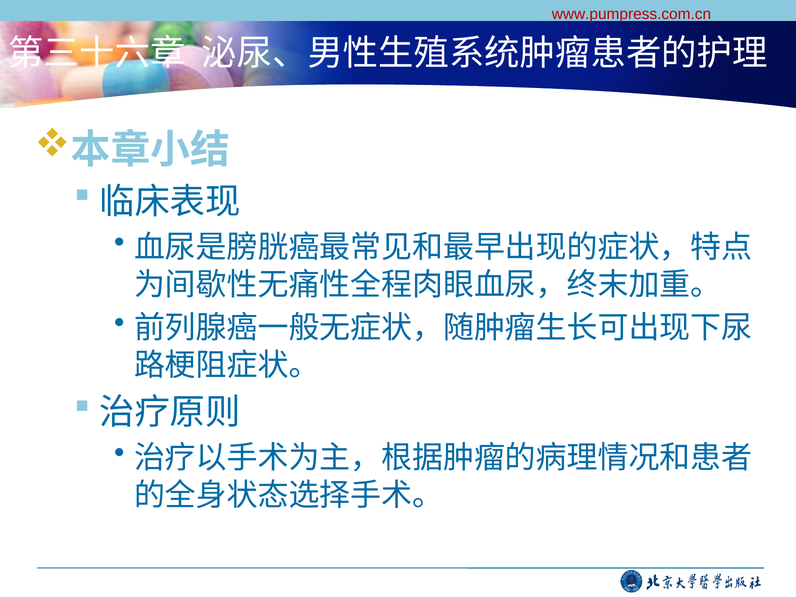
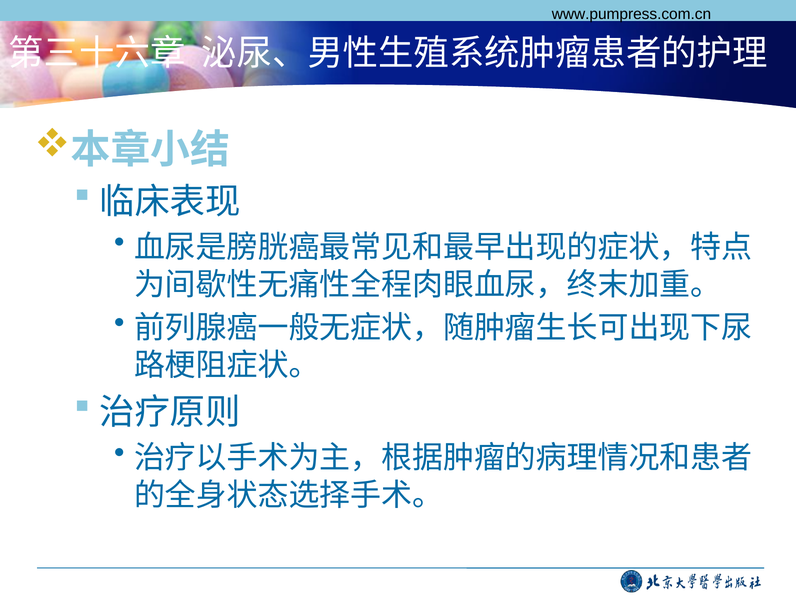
www.pumpress.com.cn colour: red -> black (631, 14)
